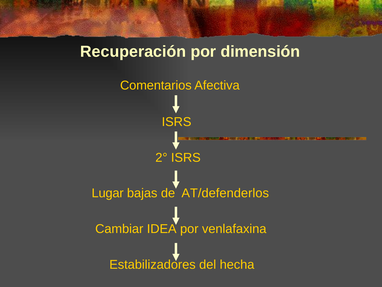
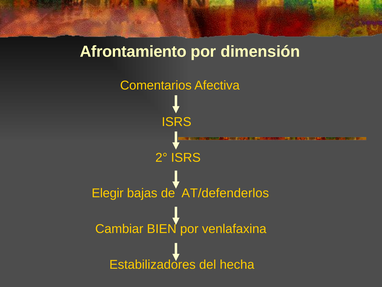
Recuperación: Recuperación -> Afrontamiento (133, 52)
Lugar: Lugar -> Elegir (108, 193)
IDEA: IDEA -> BIEN (162, 229)
